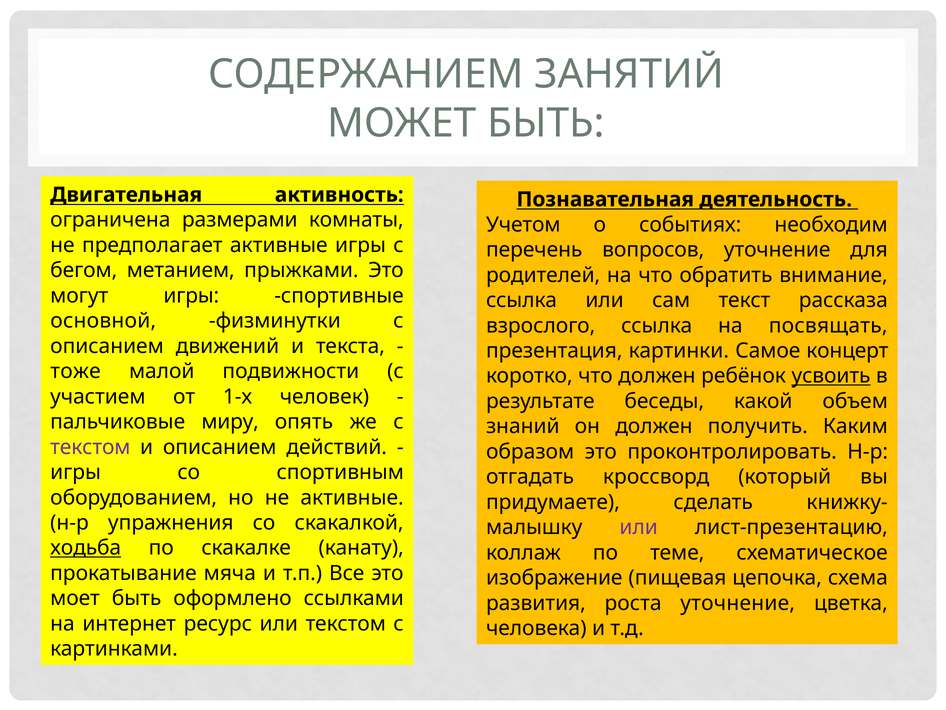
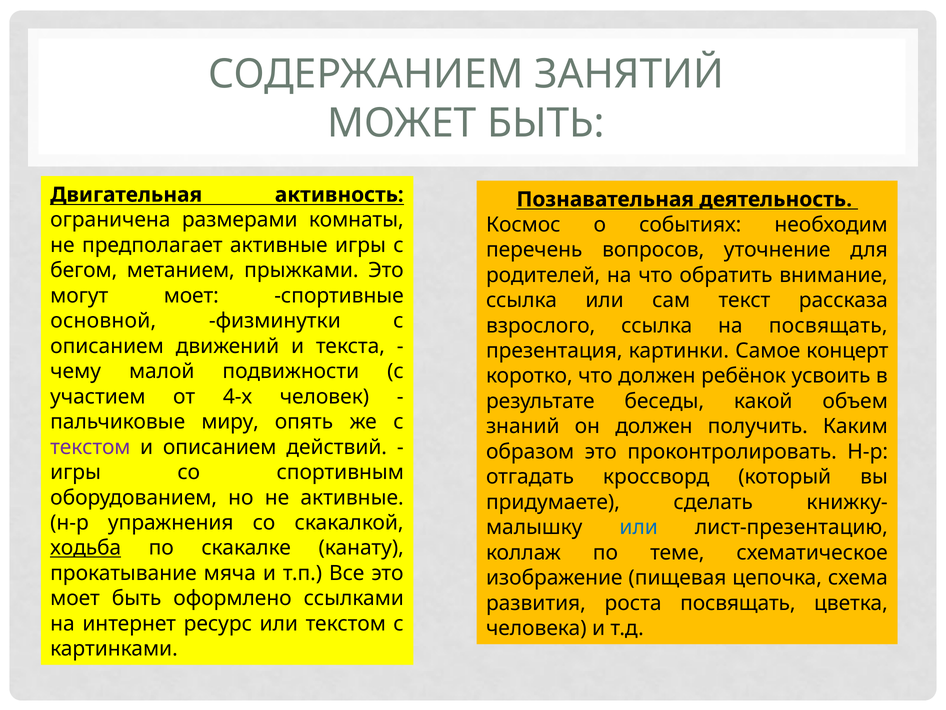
Учетом: Учетом -> Космос (523, 225)
могут игры: игры -> моет (191, 296)
тоже: тоже -> чему (76, 371)
усвоить underline: present -> none (831, 376)
1-х: 1-х -> 4-х (238, 396)
или colour: purple -> blue (639, 527)
роста уточнение: уточнение -> посвящать (738, 603)
